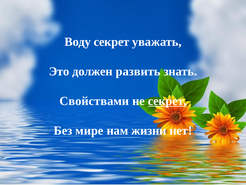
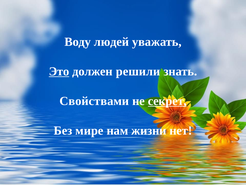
Воду секрет: секрет -> людей (111, 42)
Это underline: none -> present (59, 71)
развить: развить -> решили (138, 71)
